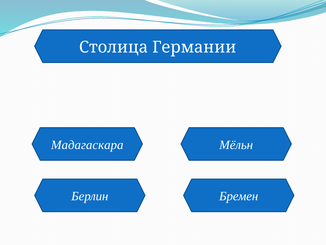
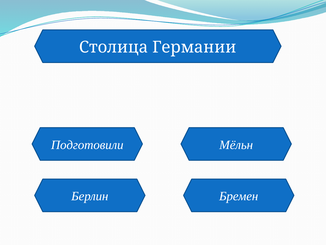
Мадагаскара: Мадагаскара -> Подготовили (87, 145)
